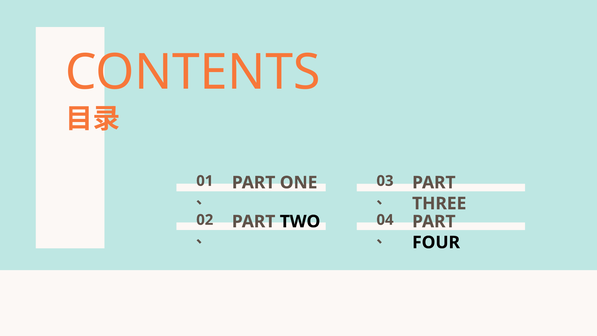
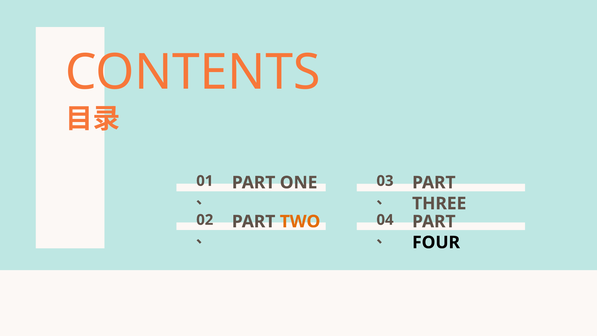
TWO colour: black -> orange (300, 221)
